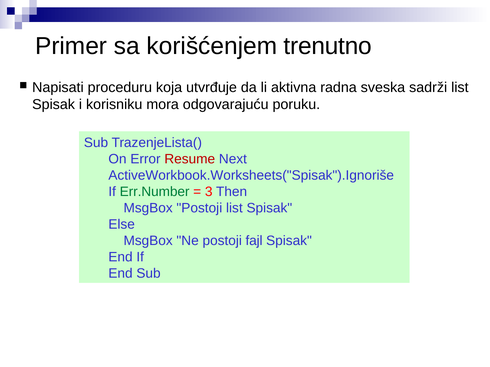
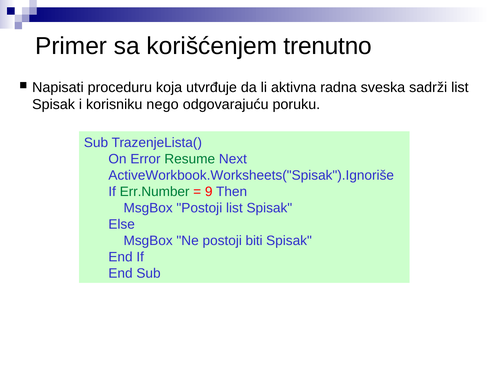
mora: mora -> nego (163, 105)
Resume colour: red -> green (190, 159)
3: 3 -> 9 (209, 192)
fajl: fajl -> biti (254, 241)
